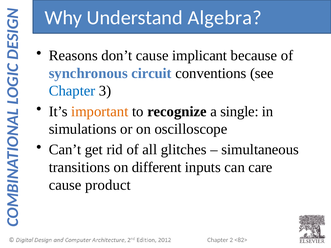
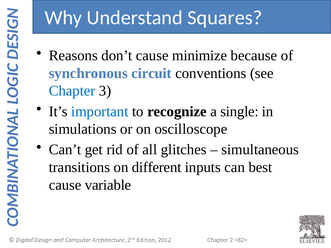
Algebra: Algebra -> Squares (225, 18)
implicant: implicant -> minimize (200, 56)
important colour: orange -> blue (100, 112)
care: care -> best (260, 167)
product: product -> variable (108, 185)
